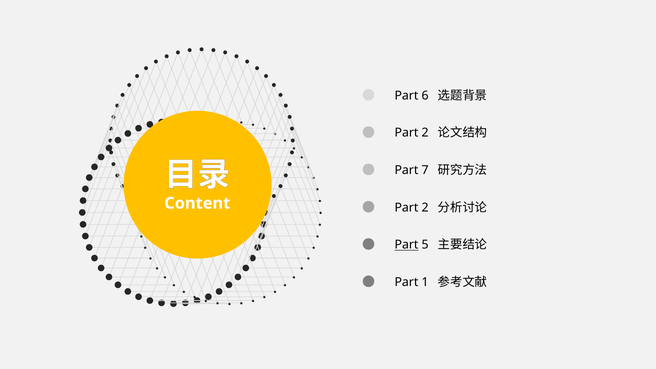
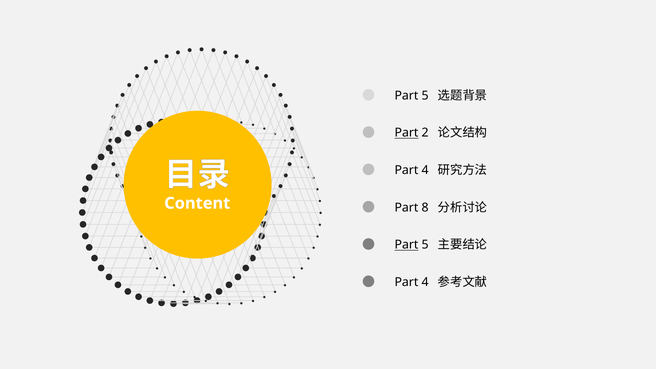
6: 6 -> 5 (425, 96)
Part underline: none -> present (406, 133)
7: 7 -> 4 (425, 170)
2: 2 -> 8 (425, 208)
1: 1 -> 4 (425, 282)
